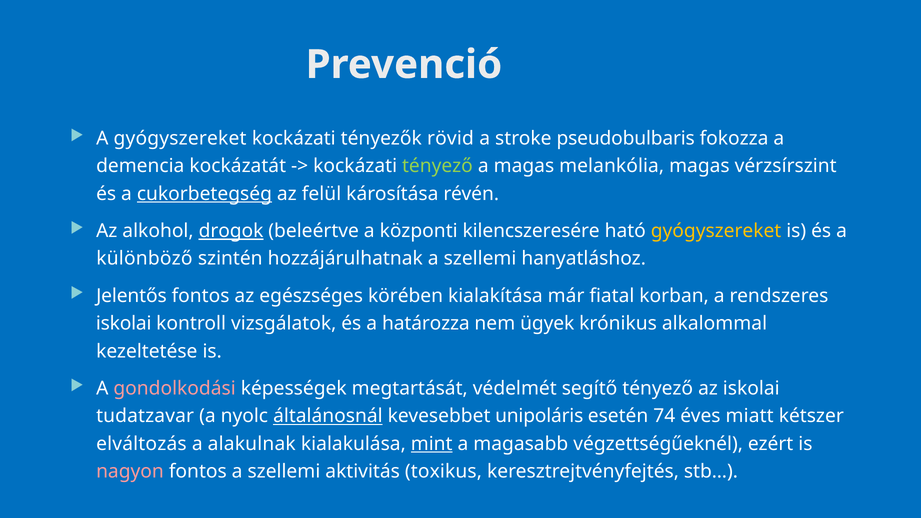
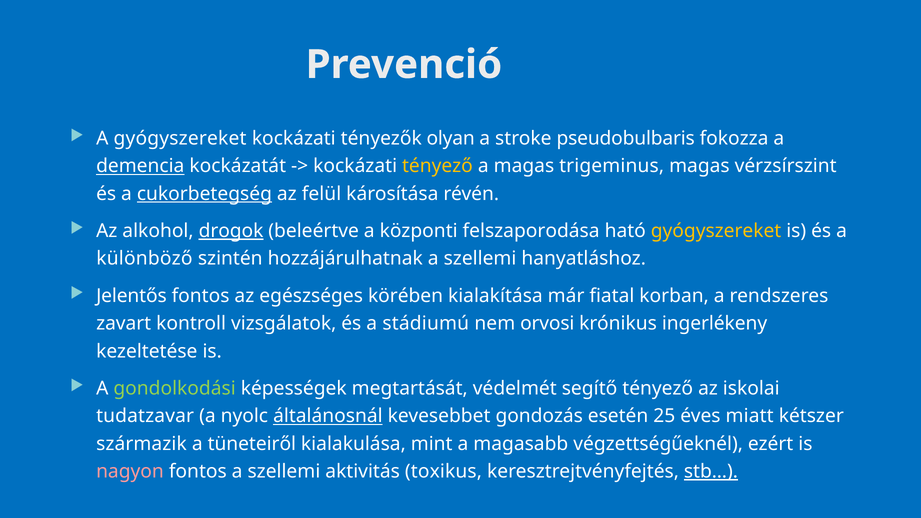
rövid: rövid -> olyan (451, 138)
demencia underline: none -> present (140, 166)
tényező colour: light green -> yellow (437, 166)
melankólia: melankólia -> trigeminus (612, 166)
kilencszeresére: kilencszeresére -> felszaporodása (531, 231)
iskolai: iskolai -> zavart (124, 324)
határozza: határozza -> stádiumú (426, 324)
ügyek: ügyek -> orvosi (547, 324)
alkalommal: alkalommal -> ingerlékeny (715, 324)
gondolkodási colour: pink -> light green (175, 389)
unipoláris: unipoláris -> gondozás (539, 416)
74: 74 -> 25 (664, 416)
elváltozás: elváltozás -> származik (141, 444)
alakulnak: alakulnak -> tüneteiről (252, 444)
mint underline: present -> none (432, 444)
stb… underline: none -> present (711, 471)
